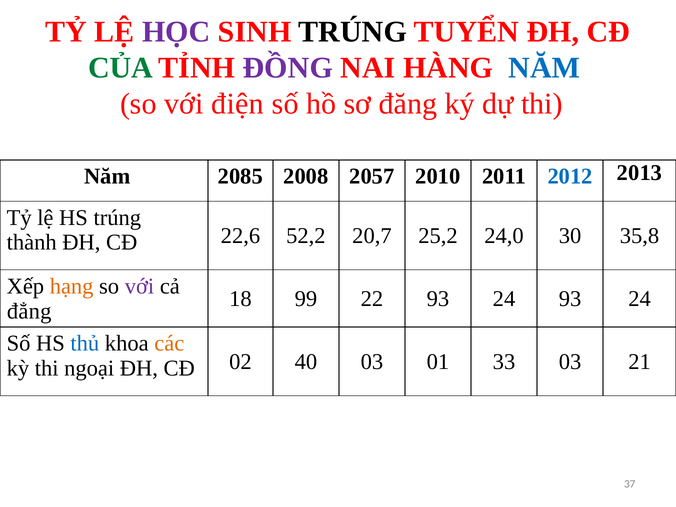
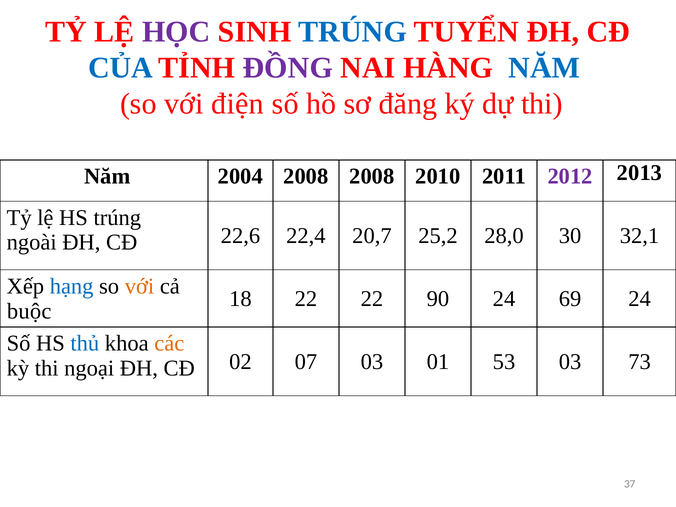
TRÚNG colour: black -> blue (353, 32)
CỦA colour: green -> blue (121, 68)
2085: 2085 -> 2004 (240, 176)
2008 2057: 2057 -> 2008 (372, 176)
2012 colour: blue -> purple (570, 176)
thành: thành -> ngoài (32, 243)
52,2: 52,2 -> 22,4 (306, 236)
24,0: 24,0 -> 28,0 (504, 236)
35,8: 35,8 -> 32,1 (640, 236)
hạng colour: orange -> blue (72, 286)
với colour: purple -> orange (139, 286)
18 99: 99 -> 22 (306, 299)
22 93: 93 -> 90 (438, 299)
24 93: 93 -> 69 (570, 299)
đẳng: đẳng -> buộc (29, 311)
40: 40 -> 07 (306, 362)
33: 33 -> 53 (504, 362)
21: 21 -> 73 (640, 362)
